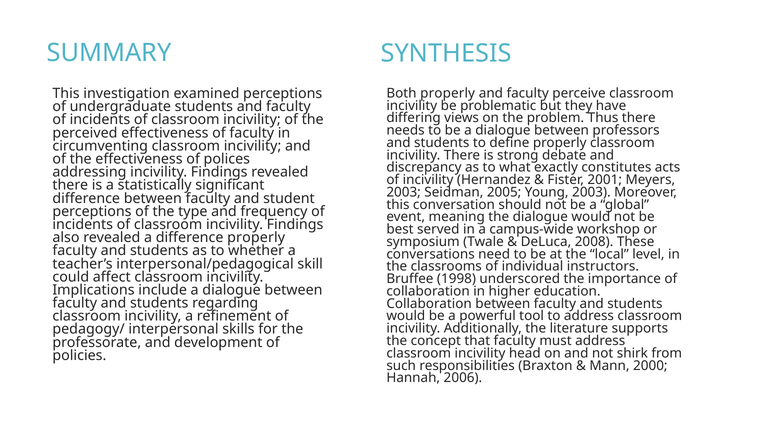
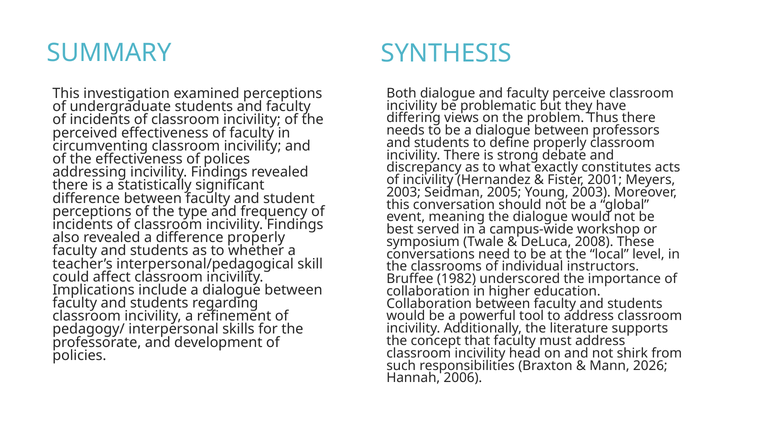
Both properly: properly -> dialogue (448, 93)
1998: 1998 -> 1982 (456, 279)
2000: 2000 -> 2026 (650, 366)
